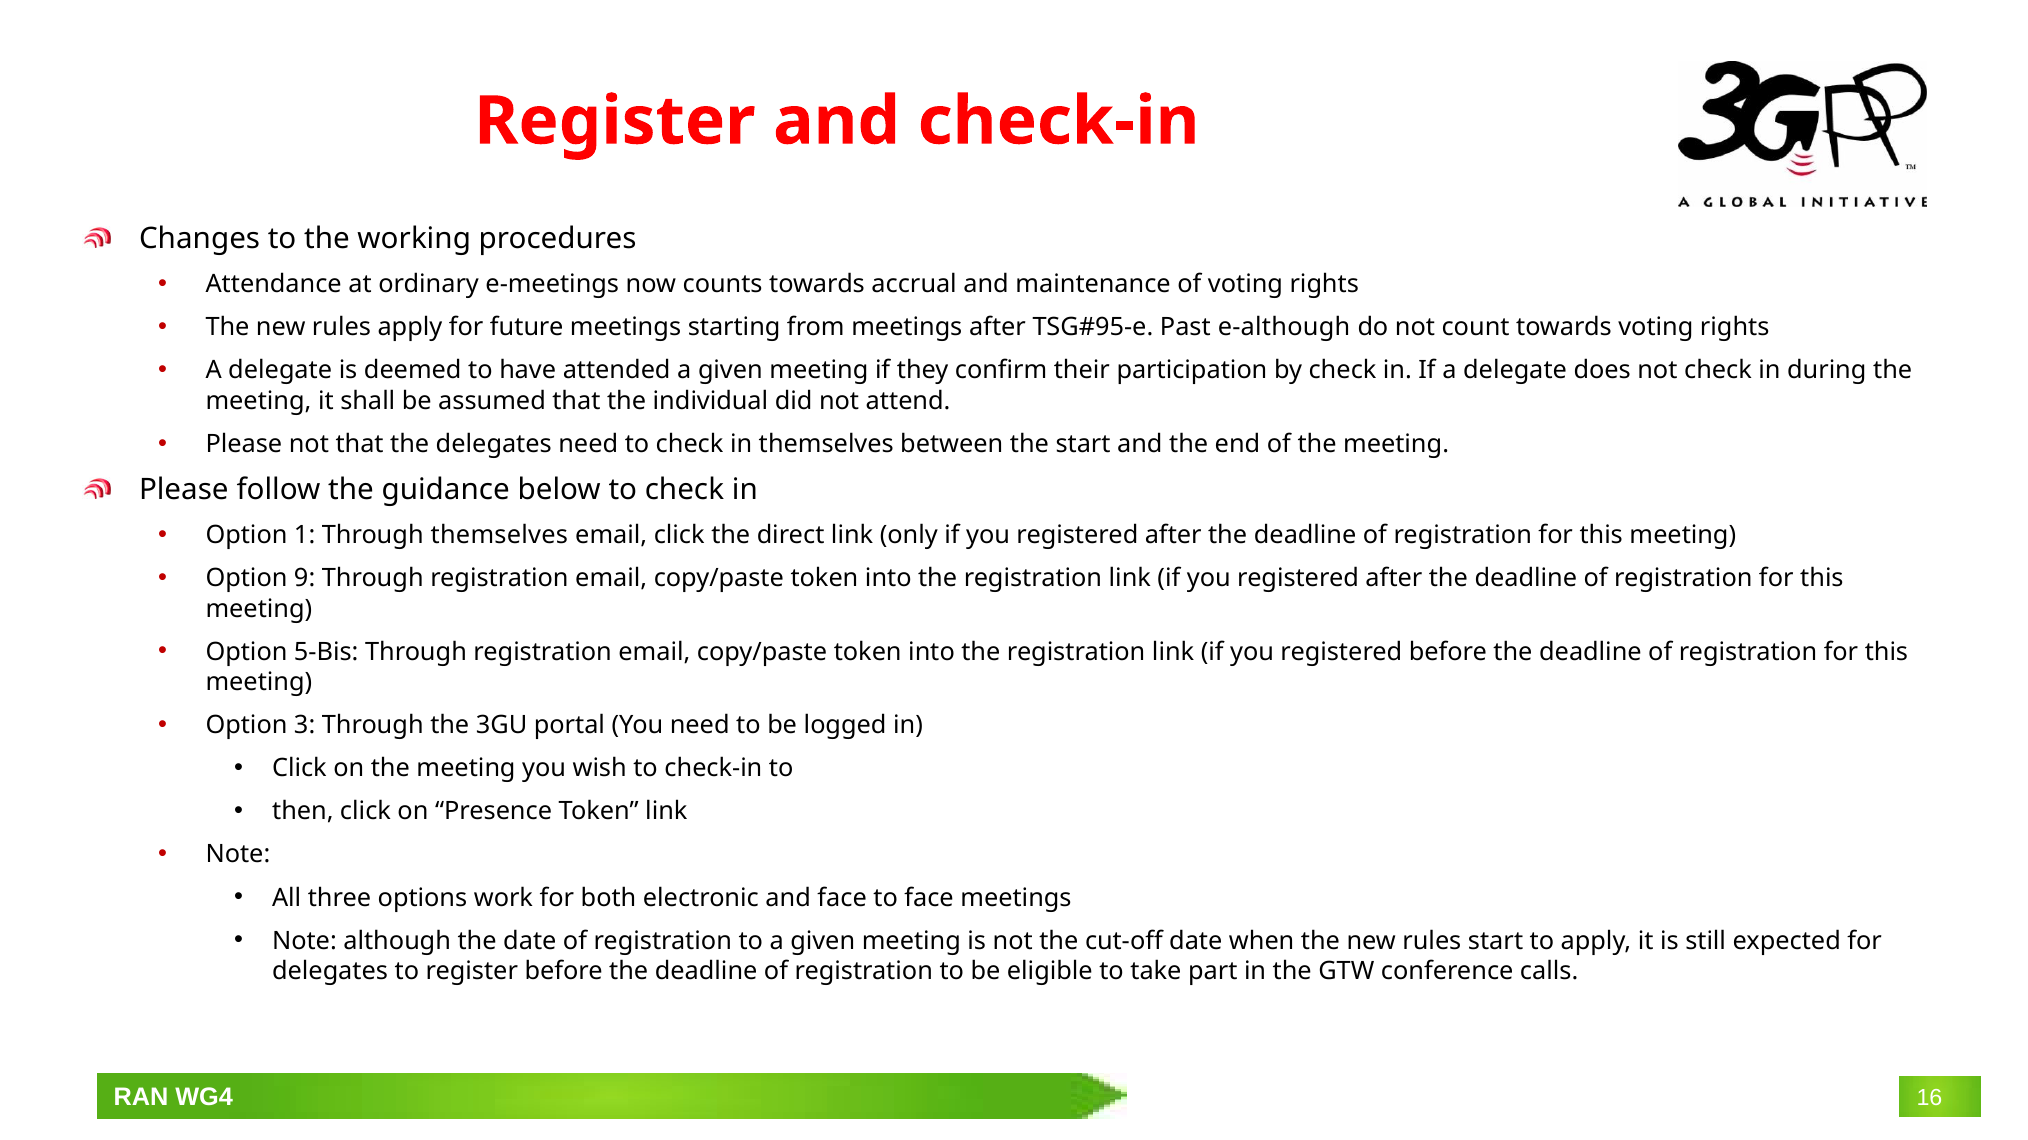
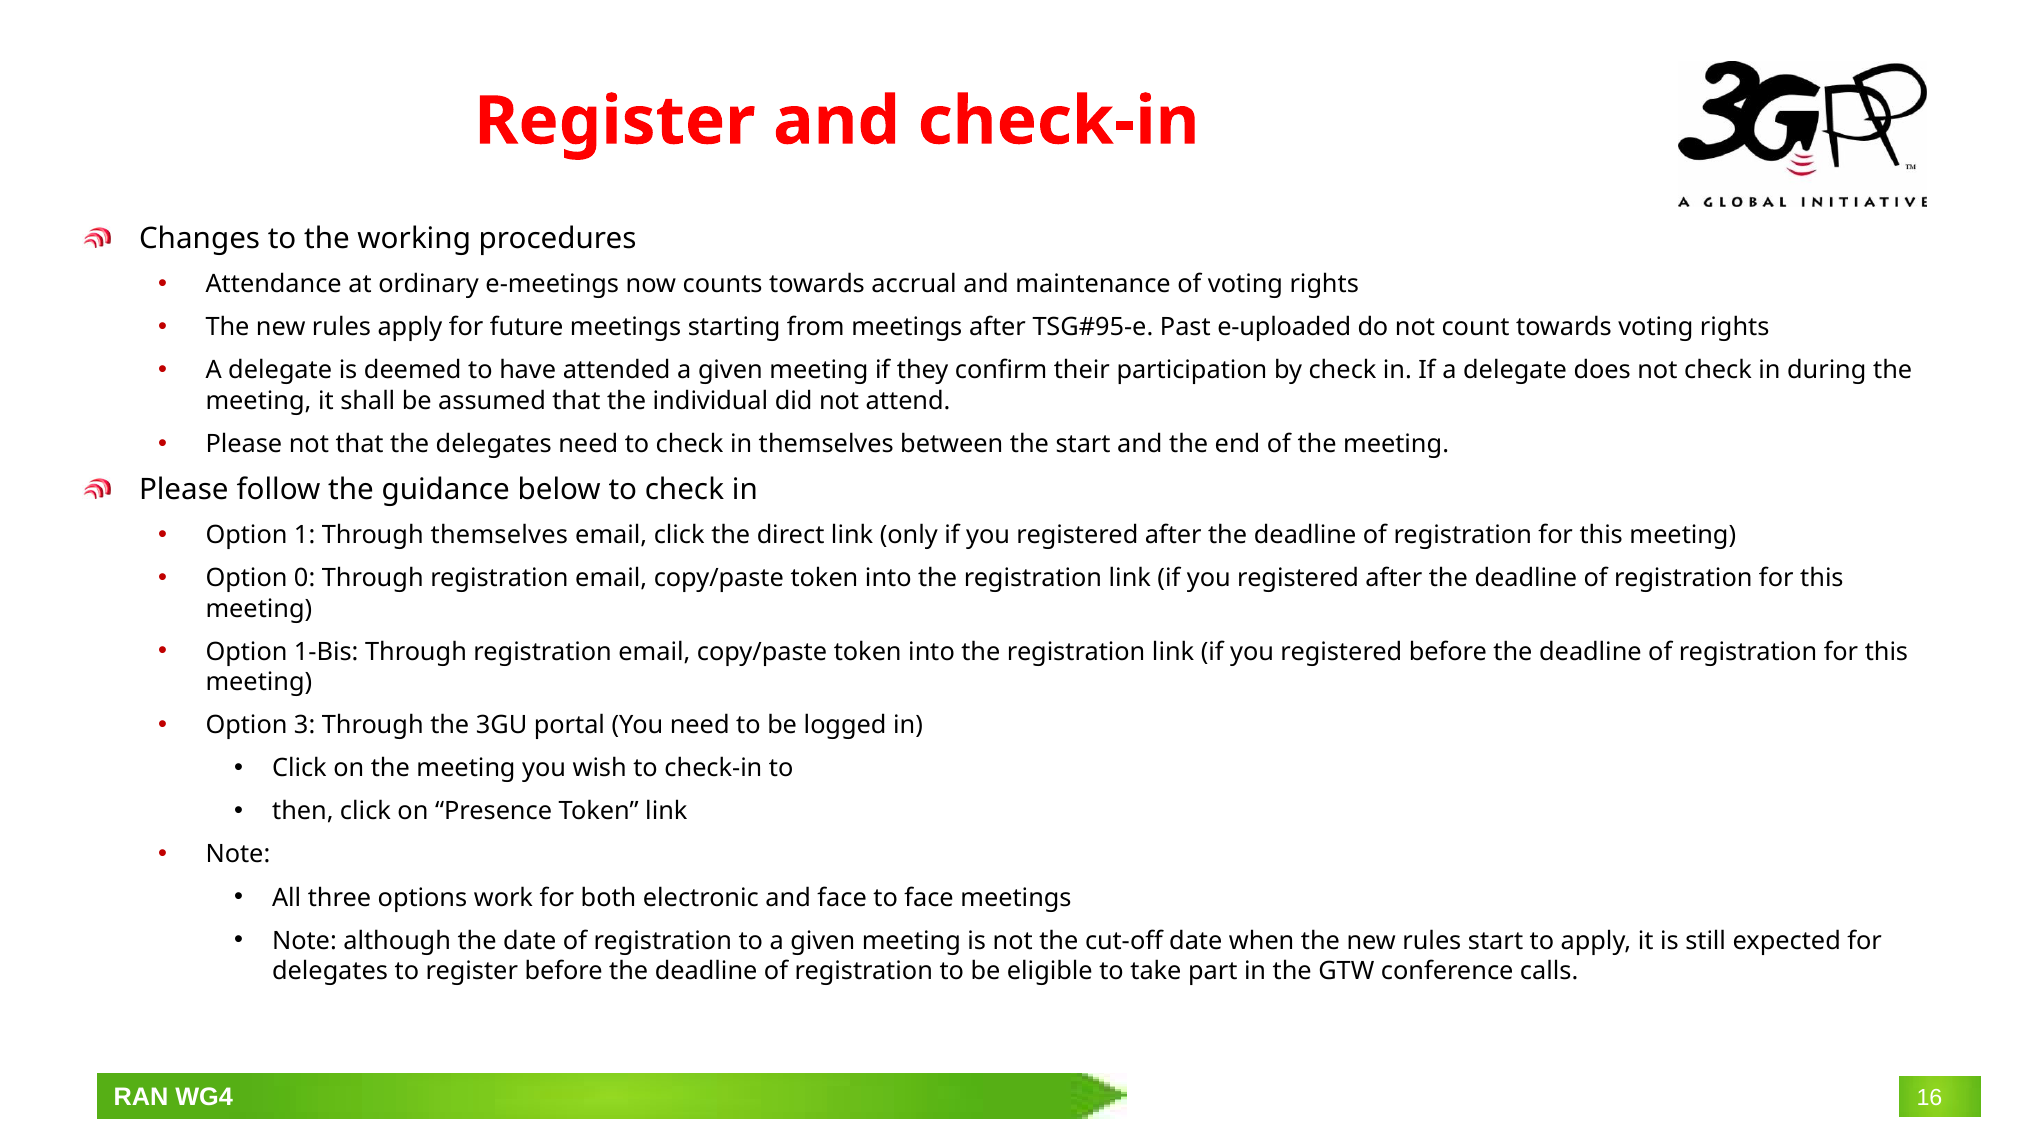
e-although: e-although -> e-uploaded (1284, 328)
9: 9 -> 0 (305, 579)
5-Bis: 5-Bis -> 1-Bis (326, 652)
